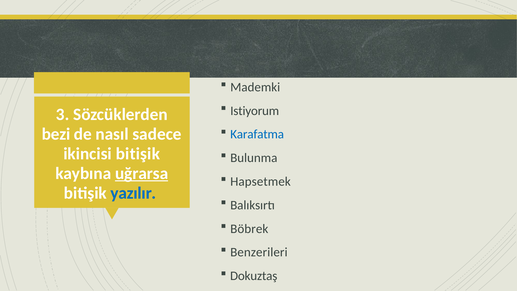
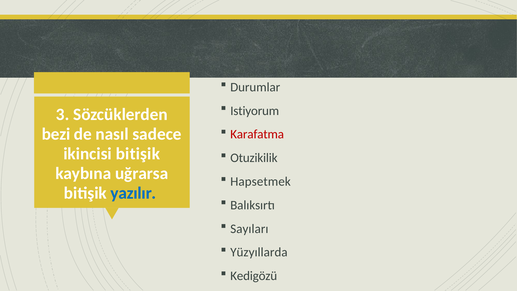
Mademki: Mademki -> Durumlar (255, 87)
Karafatma colour: blue -> red (257, 134)
Bulunma: Bulunma -> Otuzikilik (254, 158)
uğrarsa underline: present -> none (142, 173)
Böbrek: Böbrek -> Sayıları (249, 229)
Benzerileri: Benzerileri -> Yüzyıllarda (259, 252)
Dokuztaş: Dokuztaş -> Kedigözü (254, 276)
